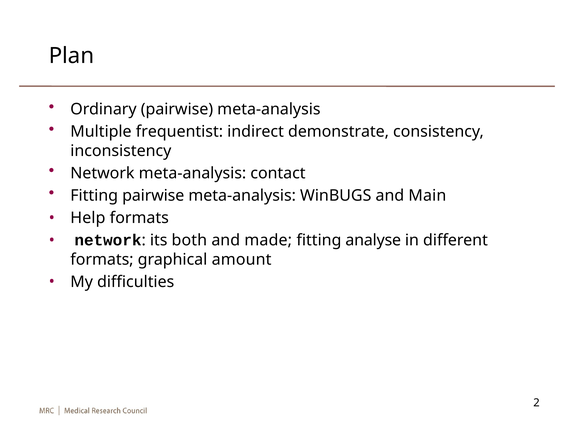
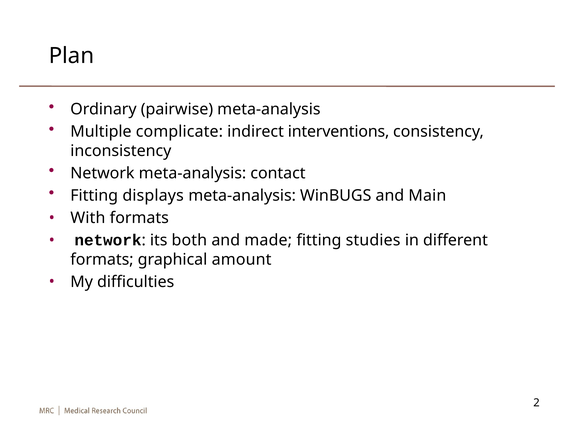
frequentist: frequentist -> complicate (179, 132)
demonstrate: demonstrate -> interventions (339, 132)
Fitting pairwise: pairwise -> displays (153, 195)
Help: Help -> With (88, 218)
analyse: analyse -> studies (373, 240)
